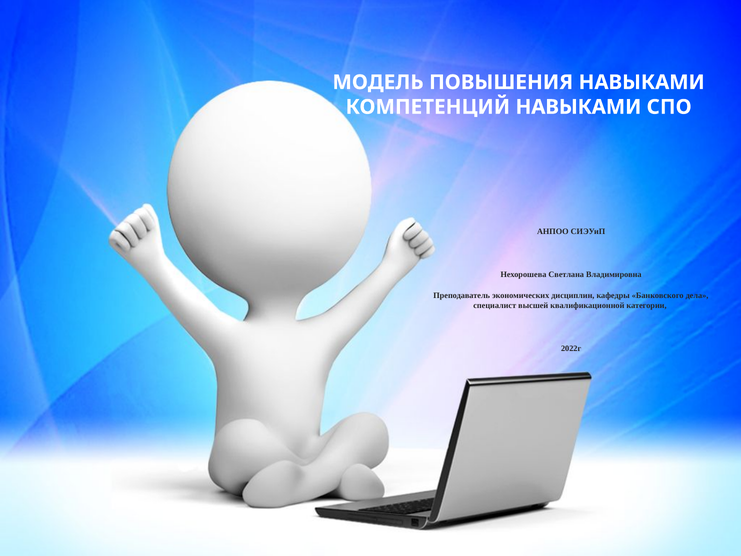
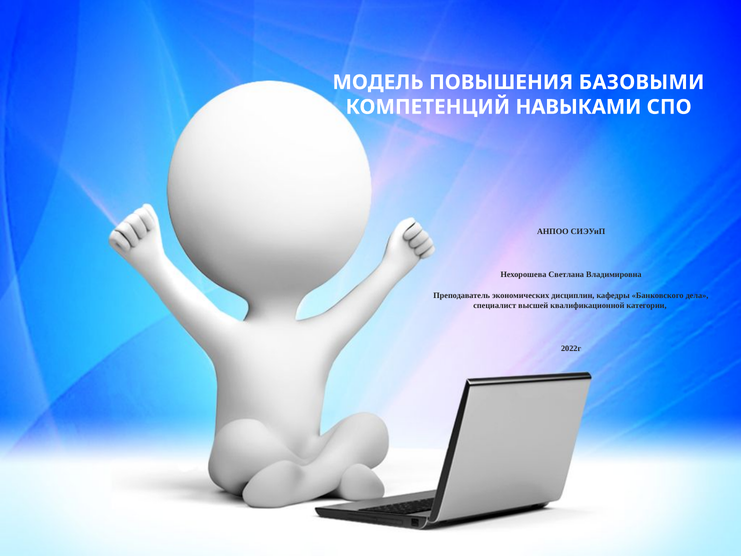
ПОВЫШЕНИЯ НАВЫКАМИ: НАВЫКАМИ -> БАЗОВЫМИ (642, 82)
